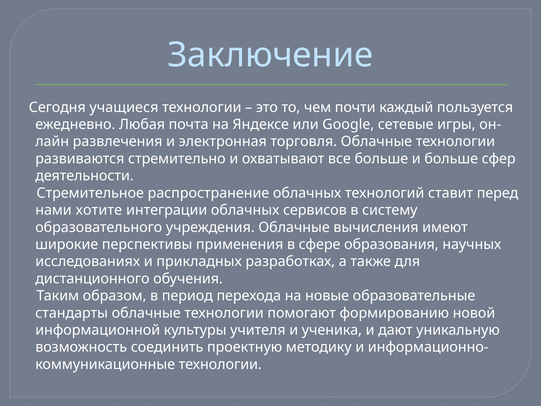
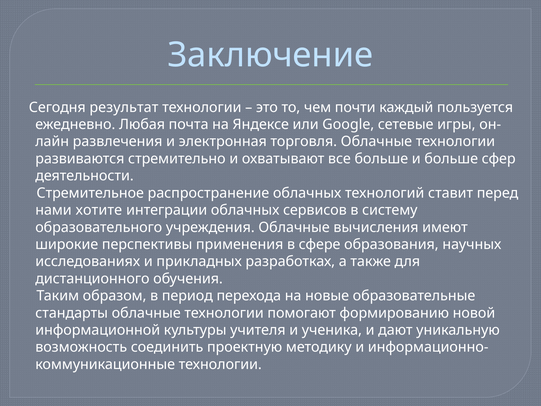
учащиеся: учащиеся -> результат (124, 107)
